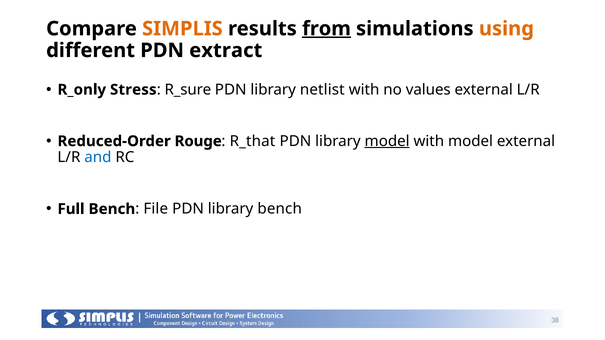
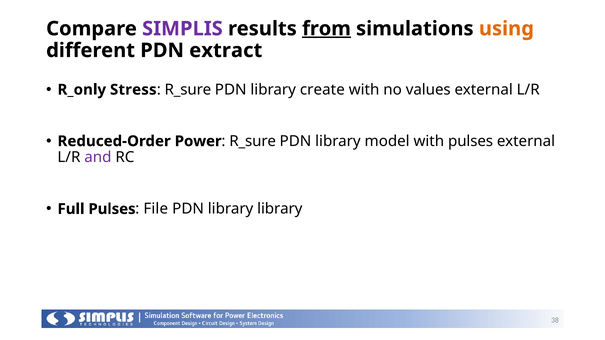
SIMPLIS colour: orange -> purple (182, 29)
netlist: netlist -> create (322, 90)
Rouge: Rouge -> Power (198, 141)
R_that: R_that -> R_sure (253, 141)
model underline: present -> none (387, 141)
with model: model -> pulses (471, 141)
and colour: blue -> purple (98, 158)
Full Bench: Bench -> Pulses (112, 209)
library bench: bench -> library (280, 209)
